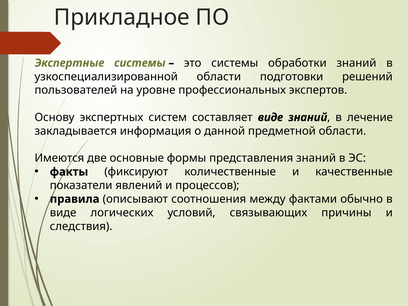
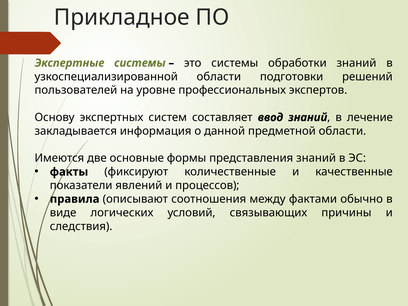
составляет виде: виде -> ввод (270, 117)
